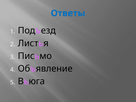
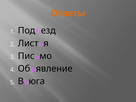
Ответы colour: blue -> orange (68, 13)
